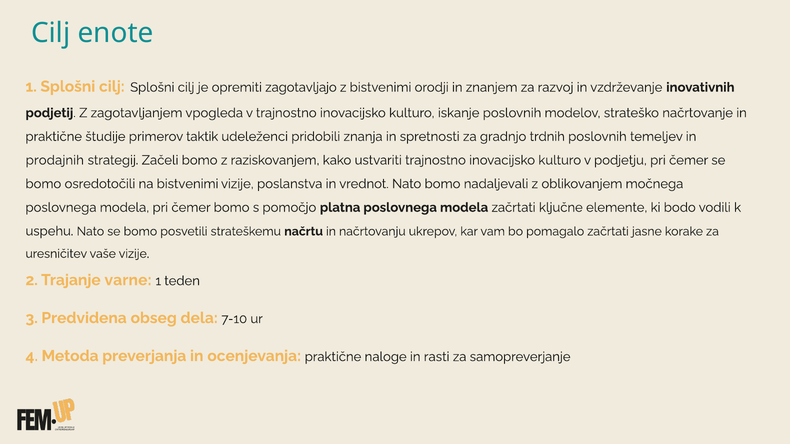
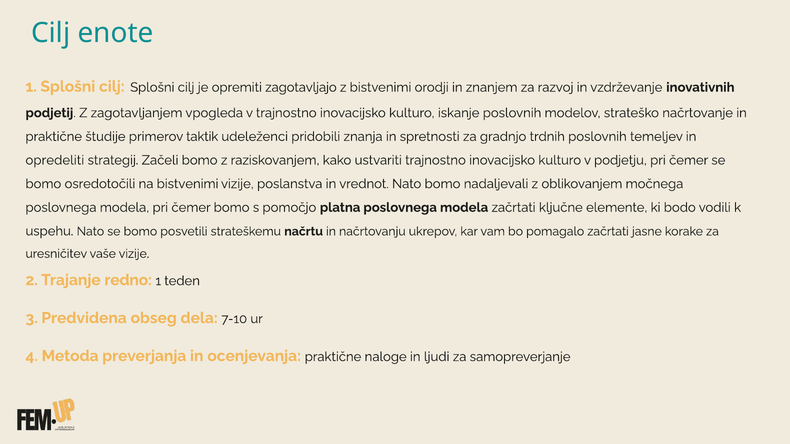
prodajnih: prodajnih -> opredeliti (55, 160)
varne: varne -> redno (128, 280)
rasti: rasti -> ljudi (437, 357)
